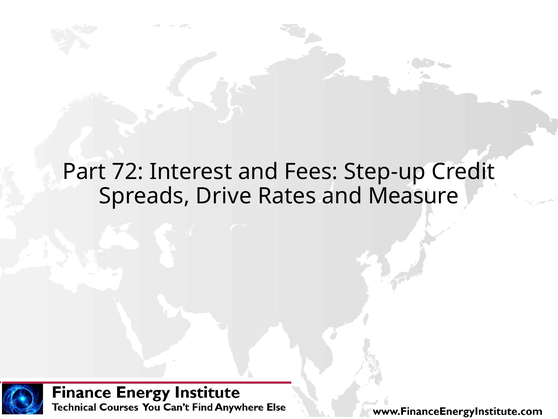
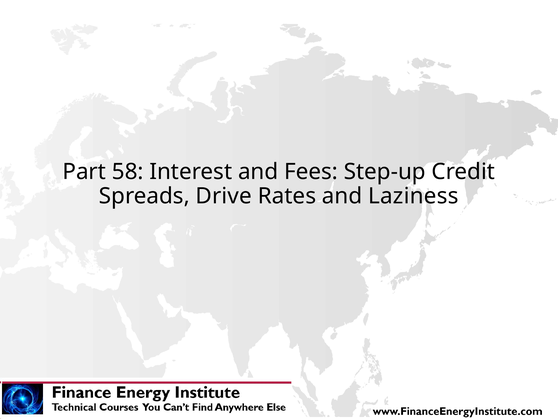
72: 72 -> 58 (128, 172)
Measure: Measure -> Laziness (413, 196)
